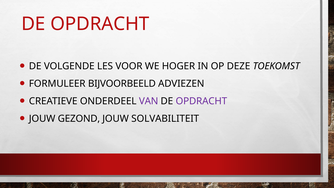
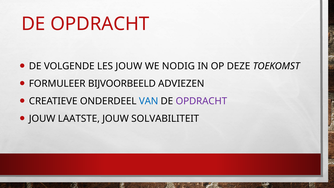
LES VOOR: VOOR -> JOUW (129, 66)
HOGER: HOGER -> NODIG (178, 66)
VAN colour: purple -> blue (149, 101)
GEZOND: GEZOND -> LAATSTE (79, 119)
